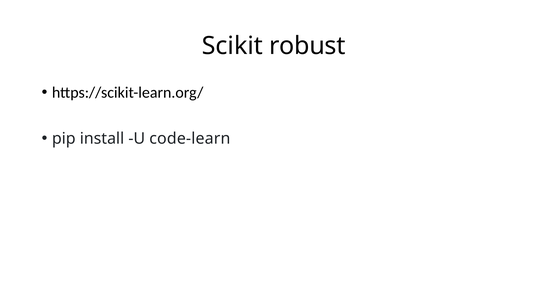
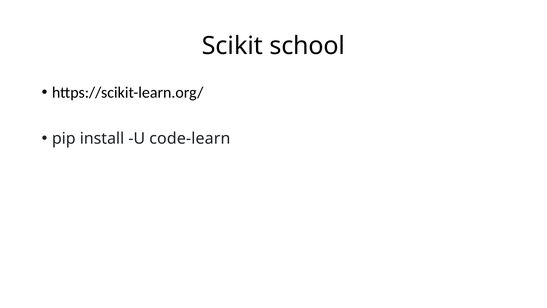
robust: robust -> school (307, 46)
